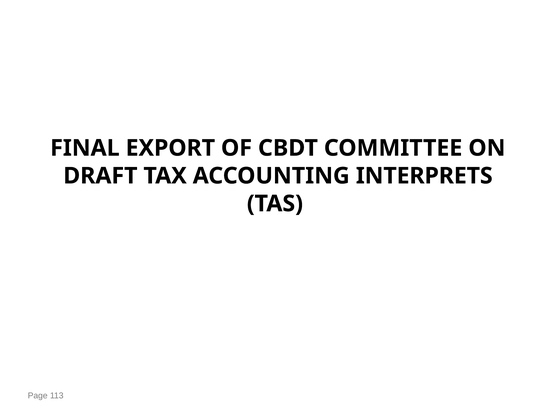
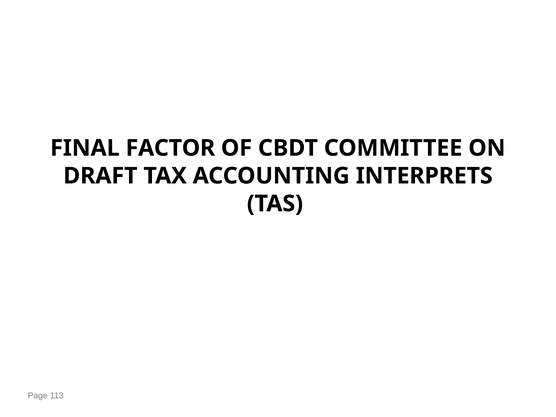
EXPORT: EXPORT -> FACTOR (170, 148)
